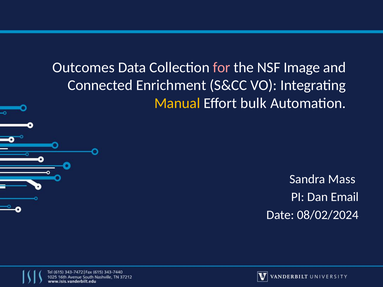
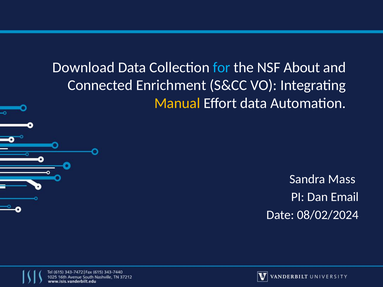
Outcomes: Outcomes -> Download (84, 68)
for colour: pink -> light blue (222, 68)
Image: Image -> About (302, 68)
Effort bulk: bulk -> data (254, 103)
